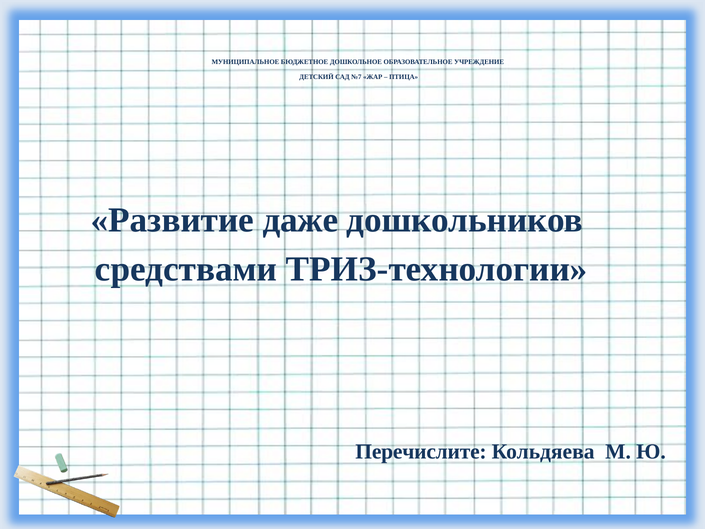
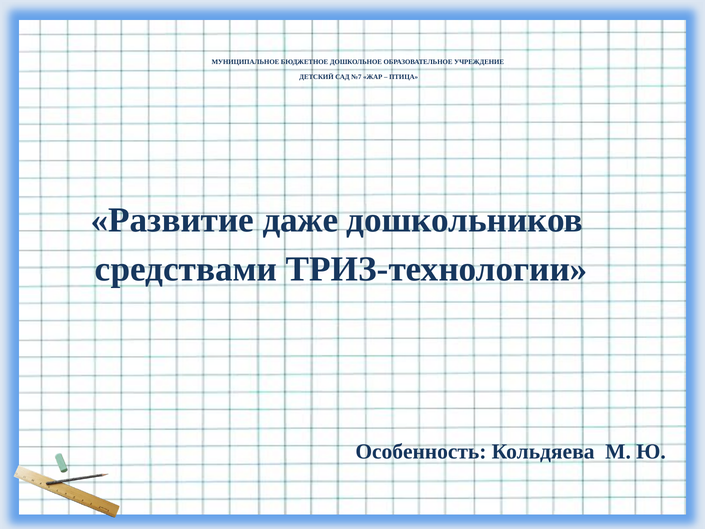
Перечислите: Перечислите -> Особенность (421, 451)
